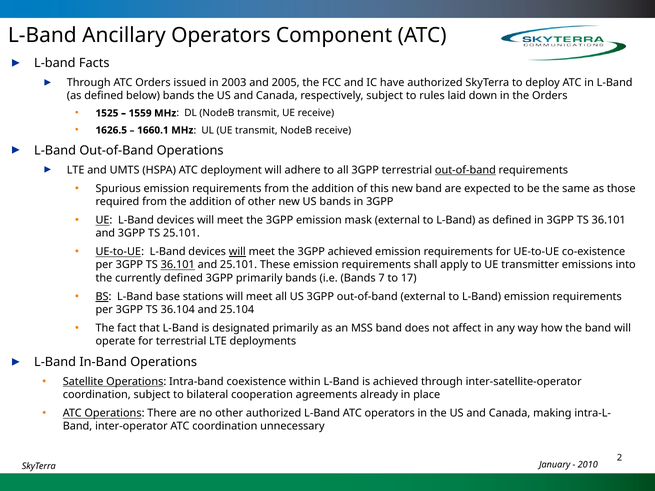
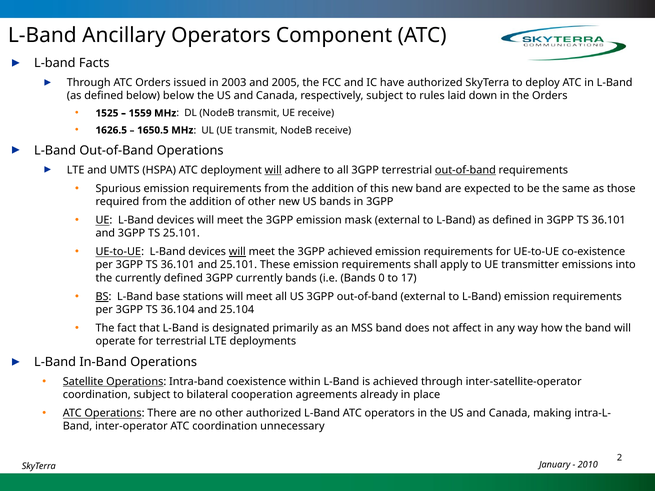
below bands: bands -> below (179, 96)
1660.1: 1660.1 -> 1650.5 (153, 130)
will underline: none -> present (273, 170)
36.101 underline: present -> none (178, 265)
3GPP primarily: primarily -> currently (259, 278)
7: 7 -> 0 (382, 278)
